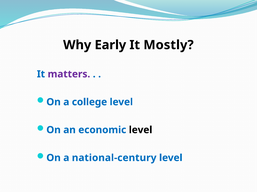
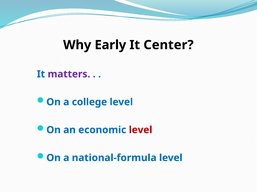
Mostly: Mostly -> Center (169, 45)
level colour: black -> red (141, 130)
national-century: national-century -> national-formula (114, 158)
